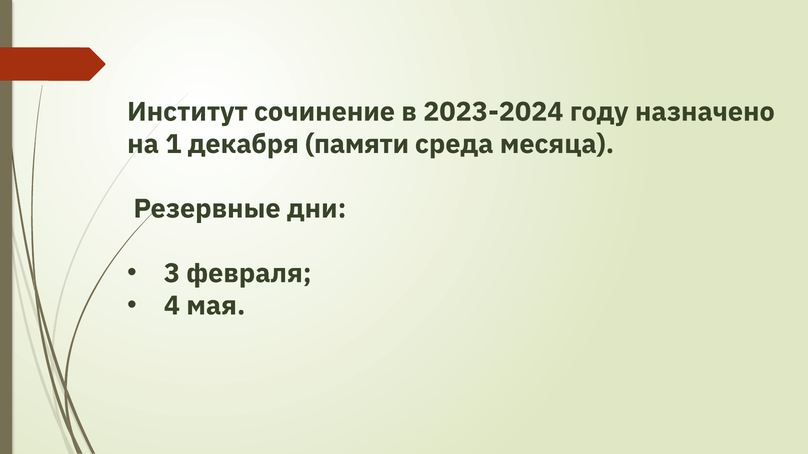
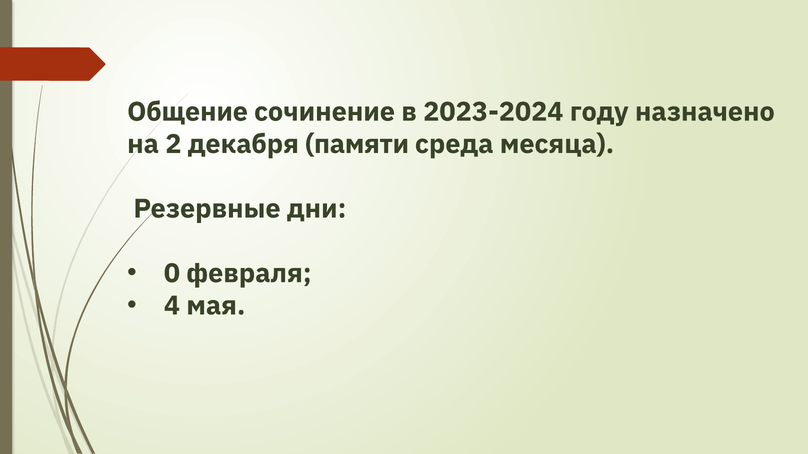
Институт: Институт -> Общение (188, 112)
1: 1 -> 2 (173, 144)
3: 3 -> 0 (172, 274)
